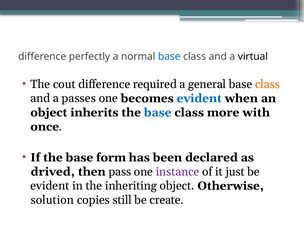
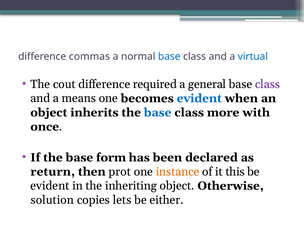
perfectly: perfectly -> commas (89, 56)
virtual colour: black -> blue (253, 56)
class colour: orange -> purple (268, 84)
passes: passes -> means (79, 98)
drived: drived -> return (53, 172)
pass: pass -> prot (120, 172)
instance colour: purple -> orange (178, 172)
just: just -> this (235, 172)
still: still -> lets (122, 200)
create: create -> either (167, 200)
